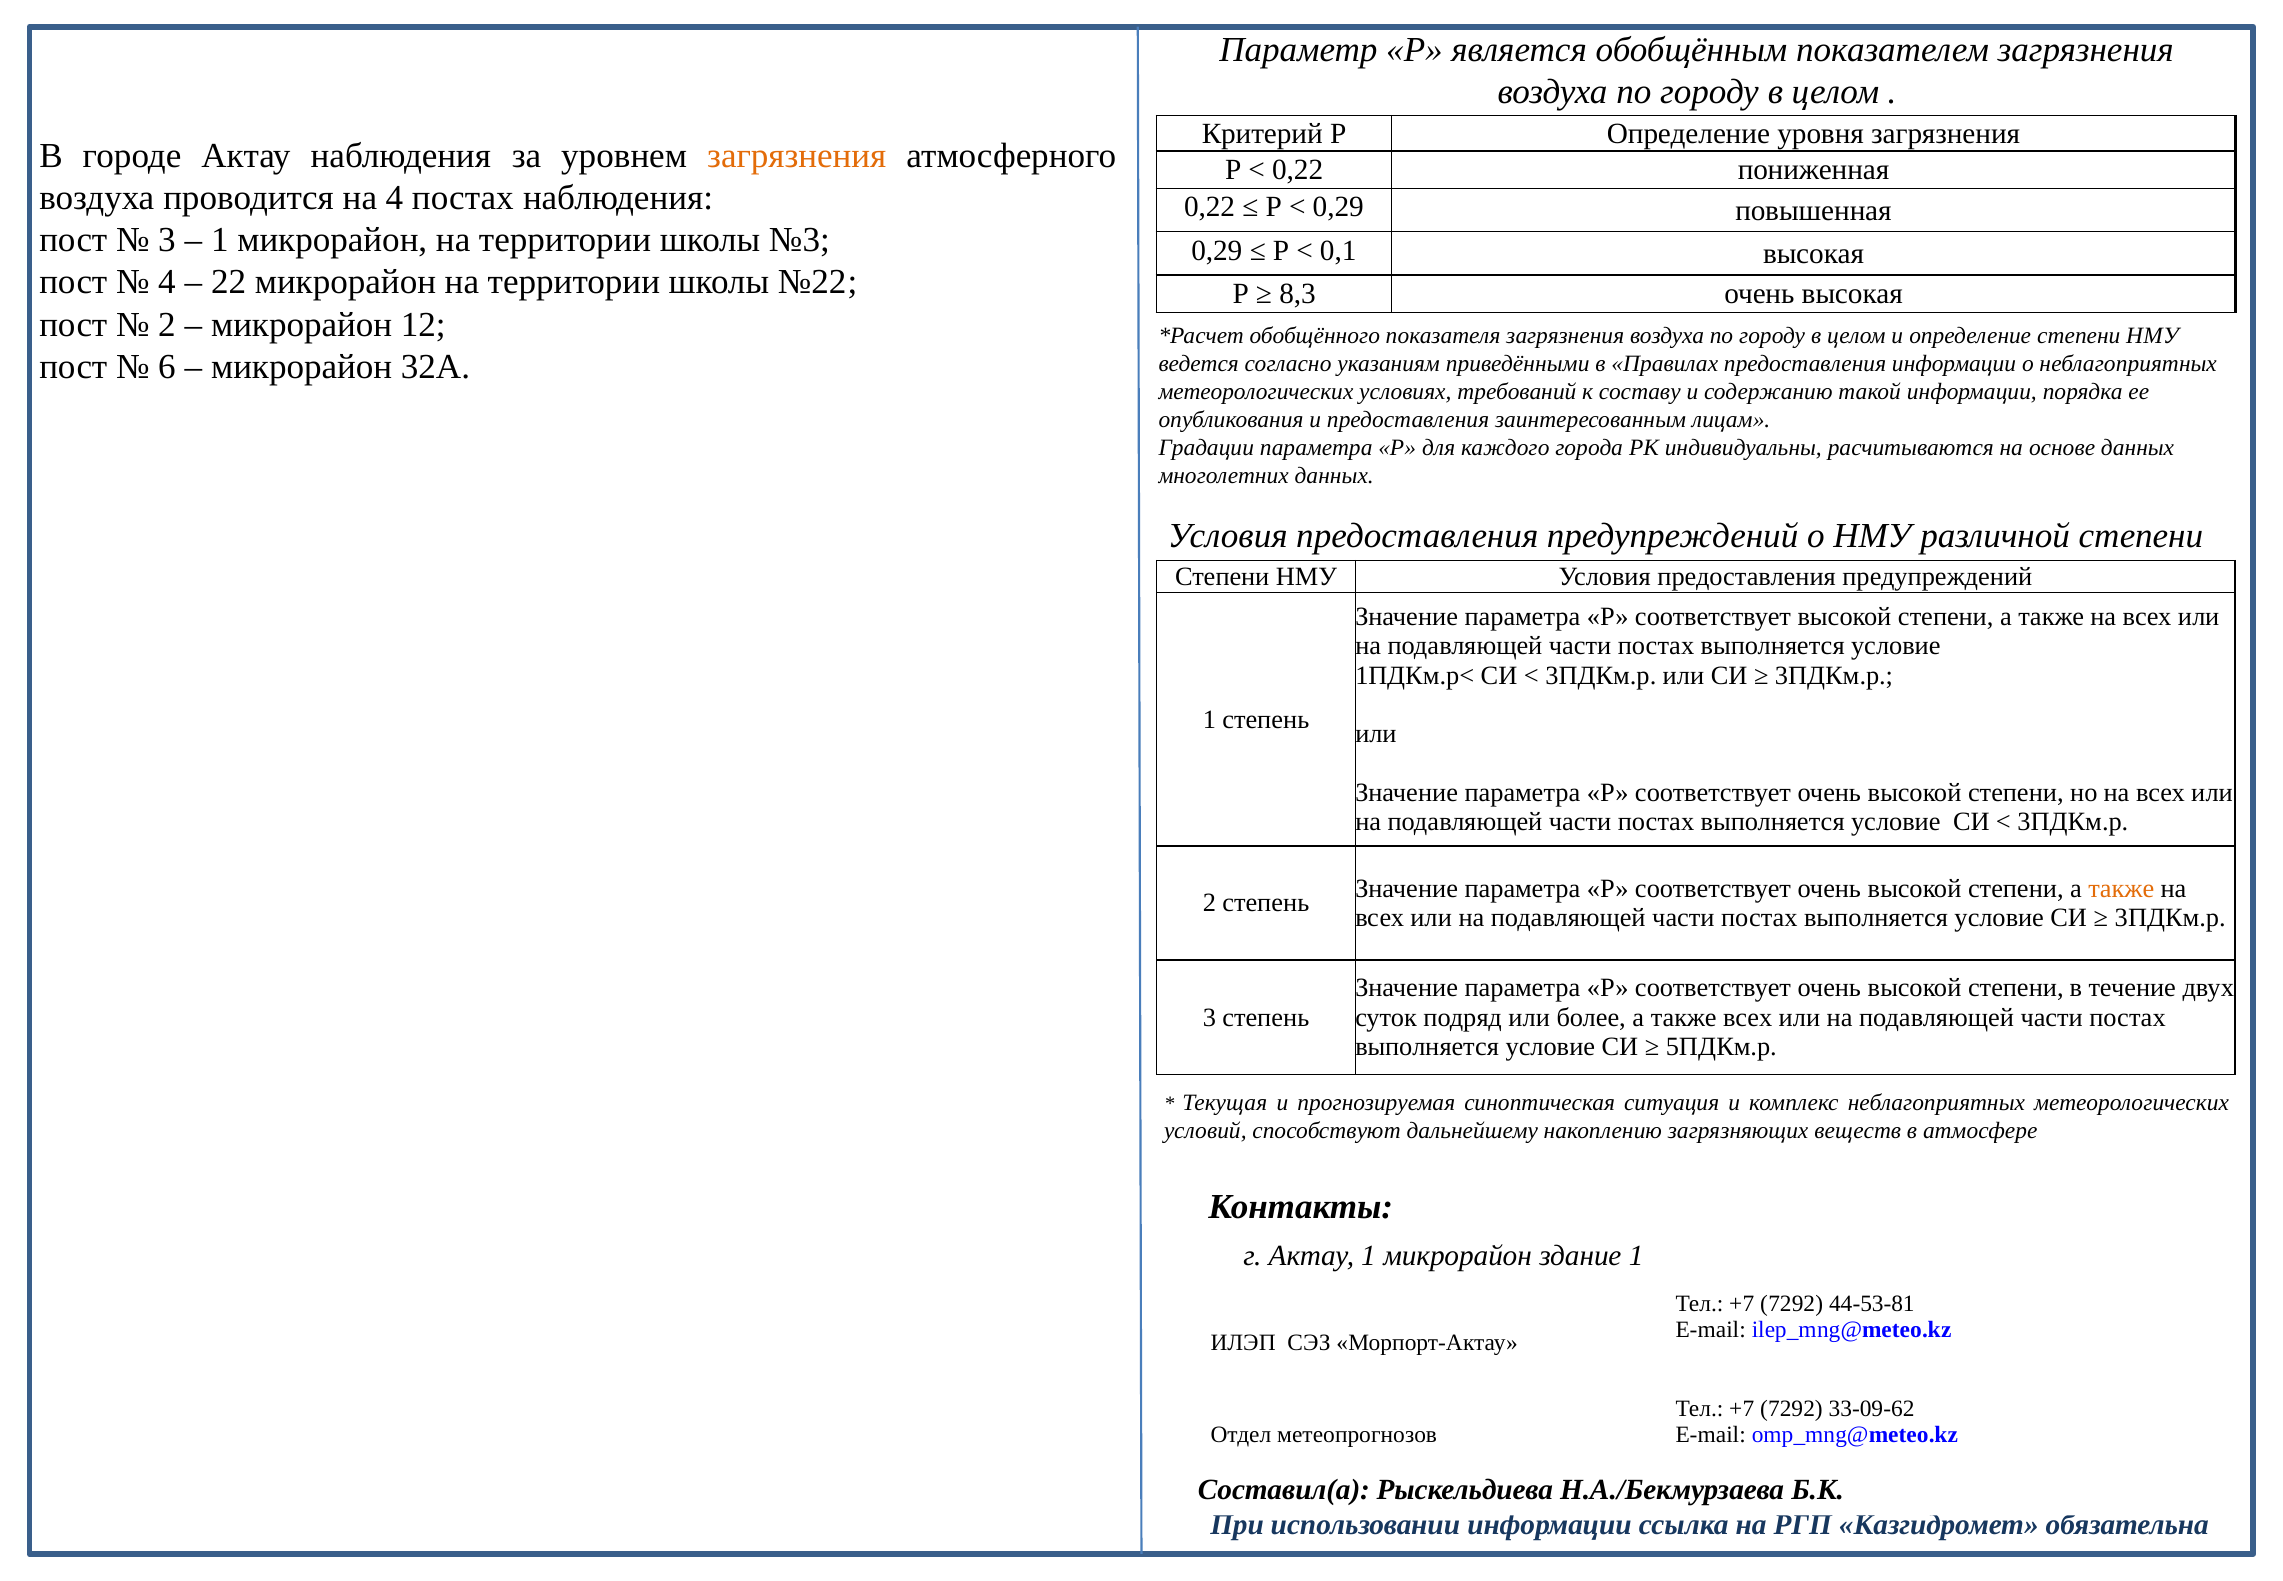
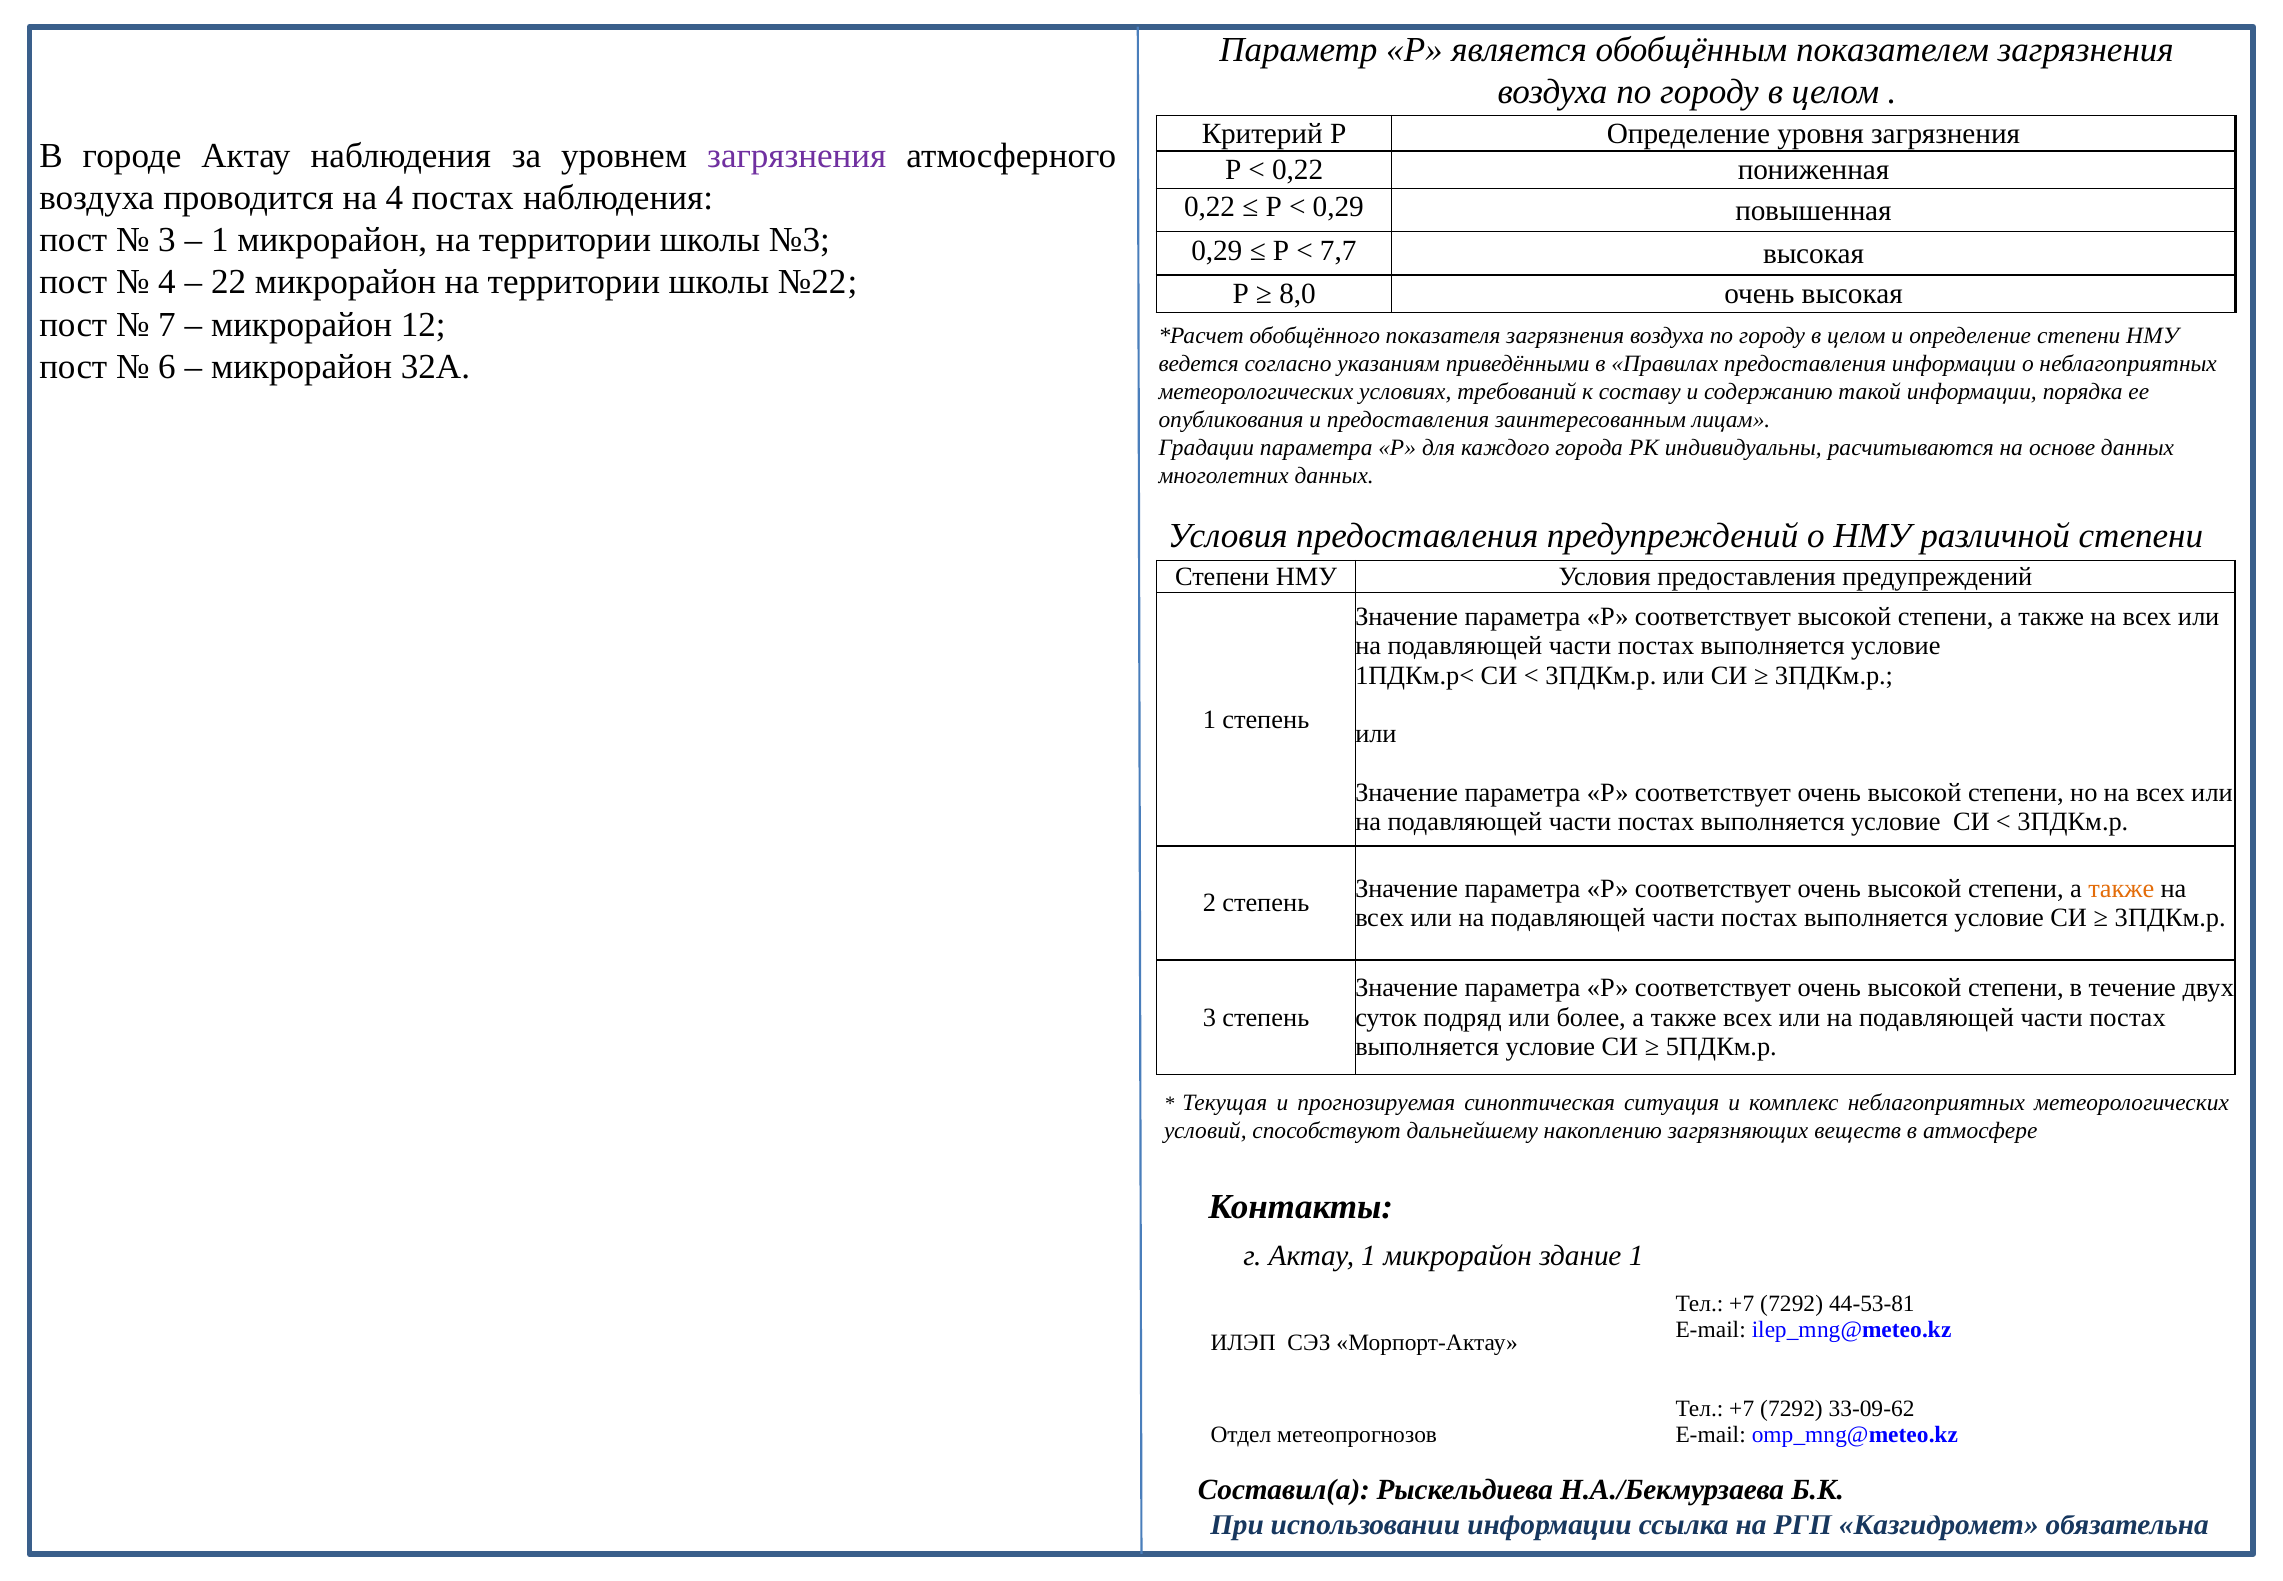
загрязнения colour: orange -> purple (797, 156)
0,1: 0,1 -> 7,7 (1338, 250)
8,3: 8,3 -> 8,0 (1298, 293)
2: 2 -> 7 (167, 324)
